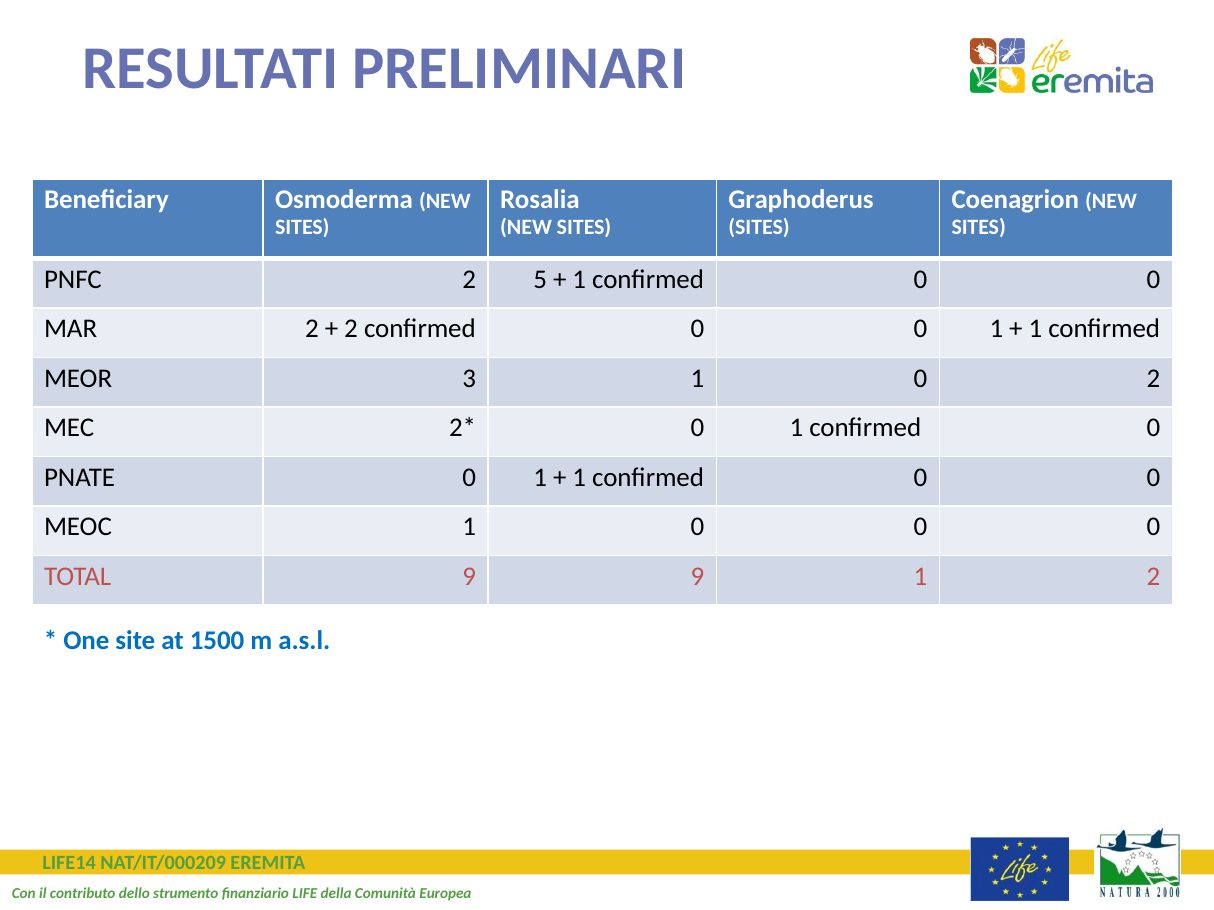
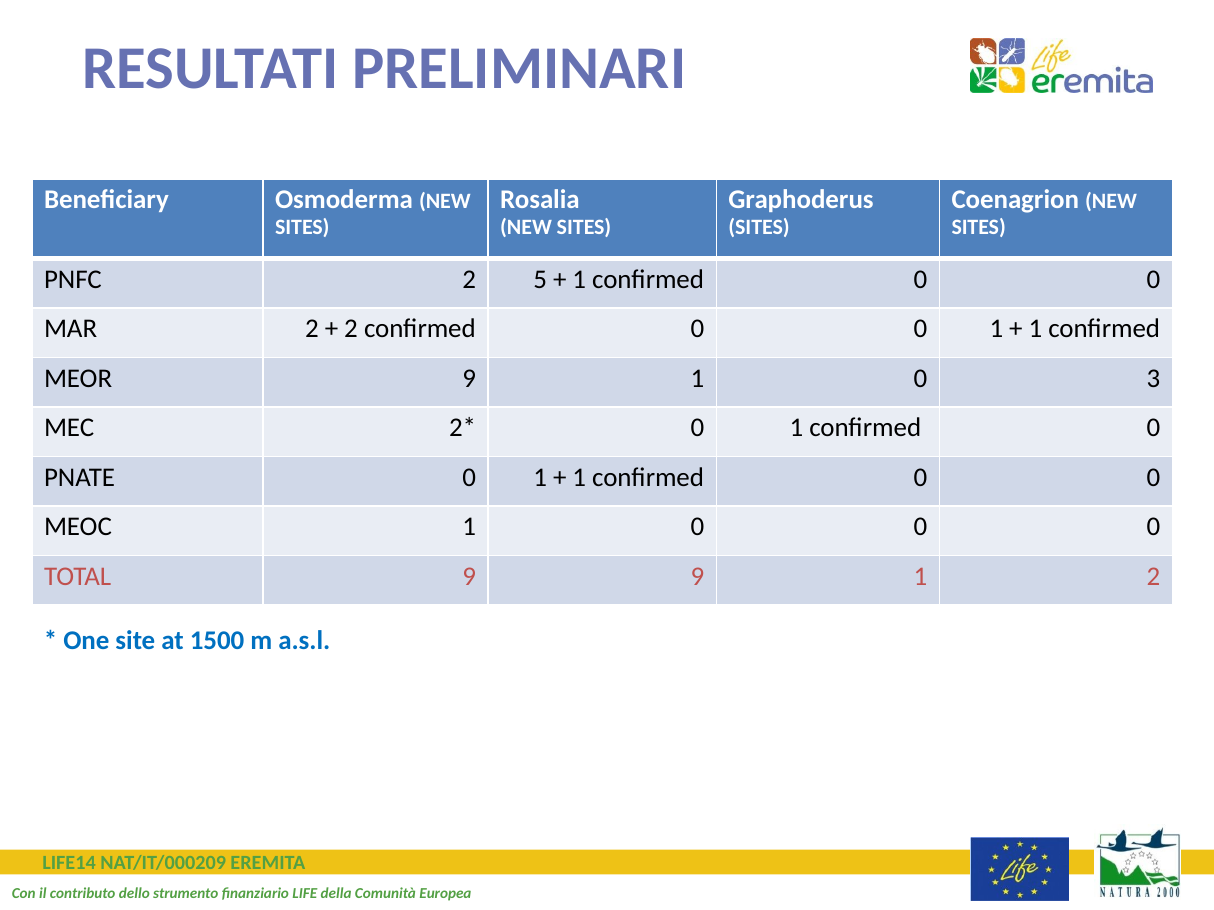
MEOR 3: 3 -> 9 (469, 378)
0 2: 2 -> 3 (1154, 378)
